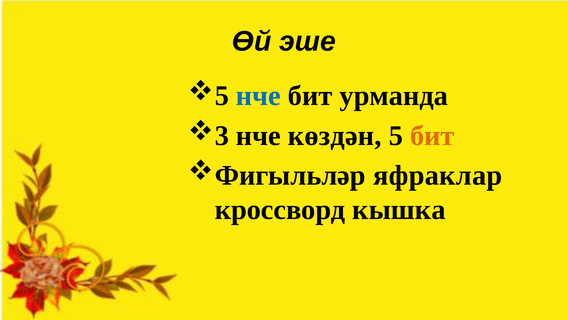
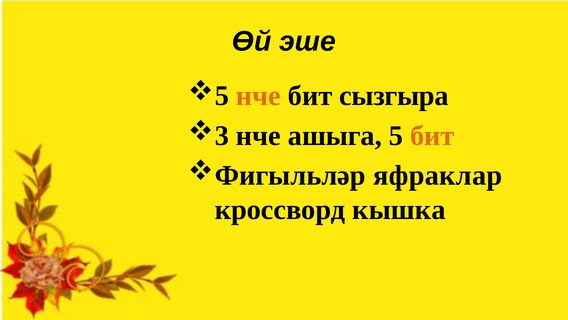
нче colour: blue -> orange (258, 96)
урманда: урманда -> сызгыра (394, 96)
көздән: көздән -> ашыга (335, 135)
